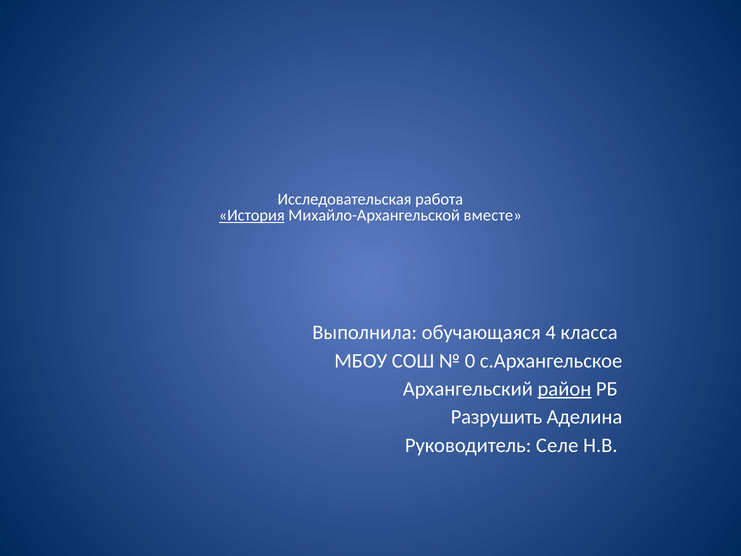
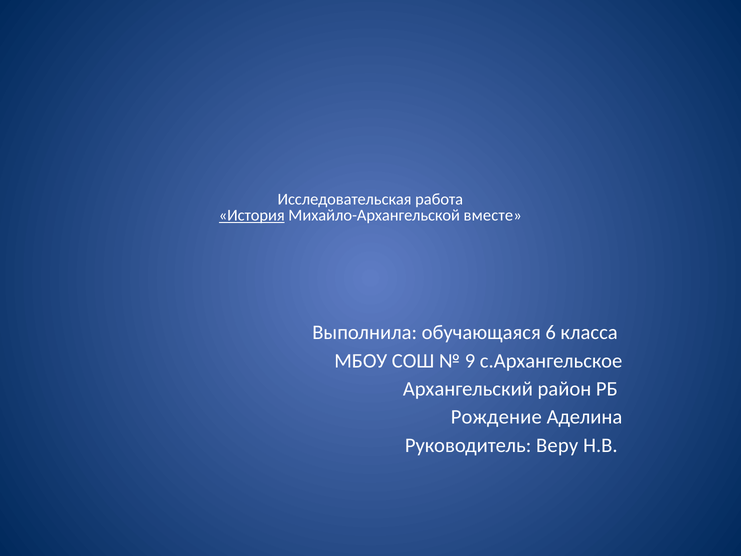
4: 4 -> 6 (551, 332)
0: 0 -> 9 (470, 361)
район underline: present -> none (564, 389)
Разрушить: Разрушить -> Рождение (496, 417)
Селе: Селе -> Веру (557, 445)
